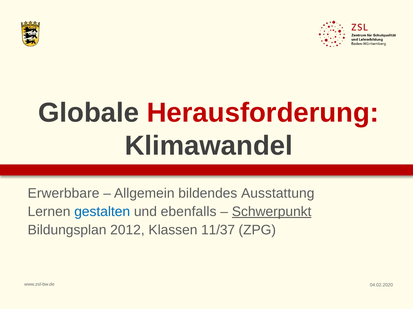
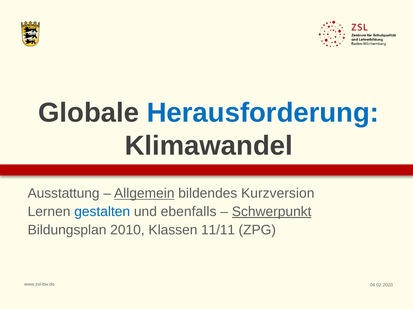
Herausforderung colour: red -> blue (263, 113)
Erwerbbare: Erwerbbare -> Ausstattung (64, 194)
Allgemein underline: none -> present (144, 194)
Ausstattung: Ausstattung -> Kurzversion (278, 194)
2012: 2012 -> 2010 (127, 230)
11/37: 11/37 -> 11/11 (218, 230)
